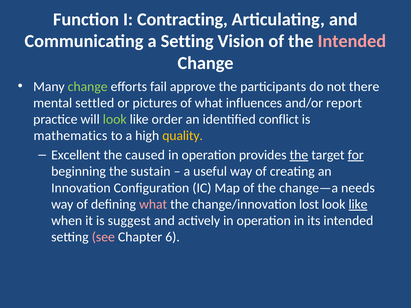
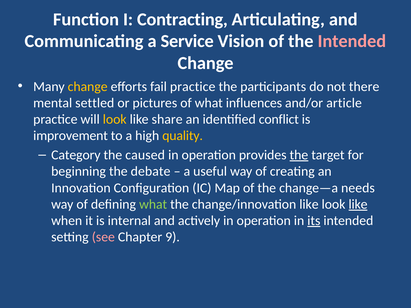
a Setting: Setting -> Service (187, 41)
change colour: light green -> yellow (88, 87)
fail approve: approve -> practice (193, 87)
report: report -> article (344, 103)
look colour: light green -> yellow (115, 119)
order: order -> share (167, 119)
mathematics: mathematics -> improvement (71, 136)
Excellent: Excellent -> Category (76, 155)
for underline: present -> none (356, 155)
sustain: sustain -> debate (151, 172)
what colour: pink -> light green (153, 204)
change/innovation lost: lost -> like (309, 204)
suggest: suggest -> internal (129, 221)
its underline: none -> present (314, 221)
6: 6 -> 9 (173, 237)
